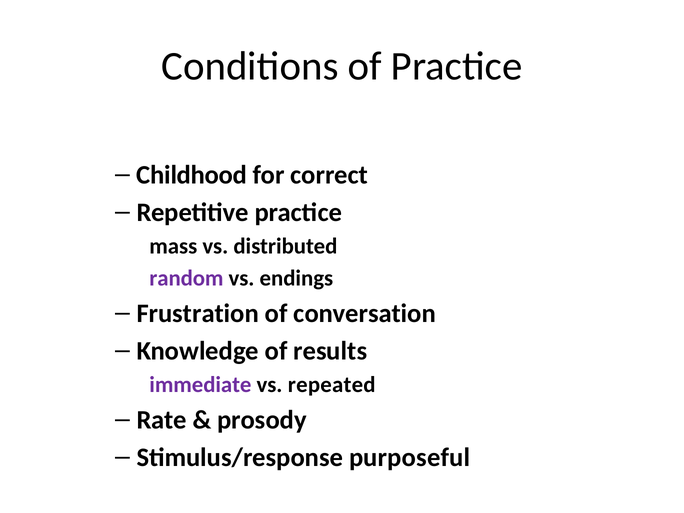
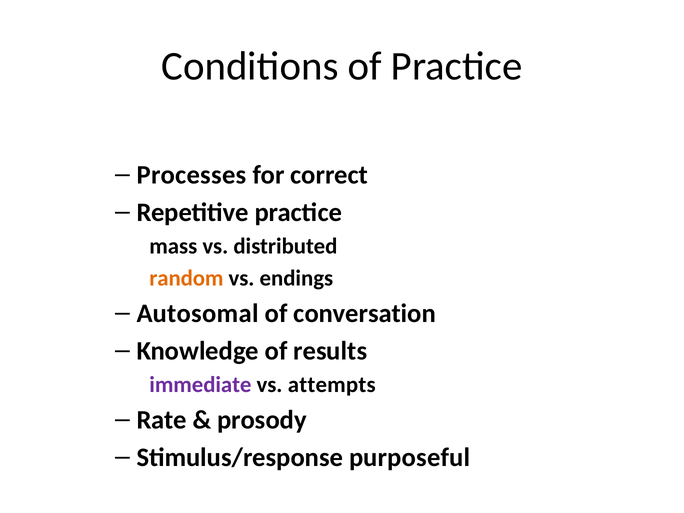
Childhood: Childhood -> Processes (192, 175)
random colour: purple -> orange (186, 278)
Frustration: Frustration -> Autosomal (198, 314)
repeated: repeated -> attempts (332, 385)
